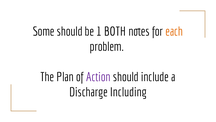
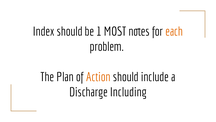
Some: Some -> Index (44, 31)
BOTH: BOTH -> MOST (115, 31)
Action colour: purple -> orange (98, 77)
